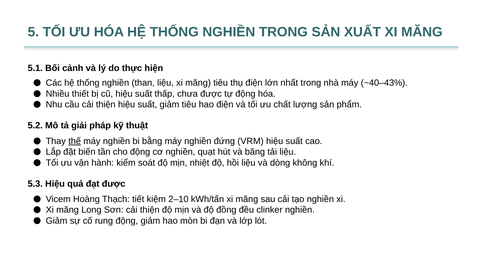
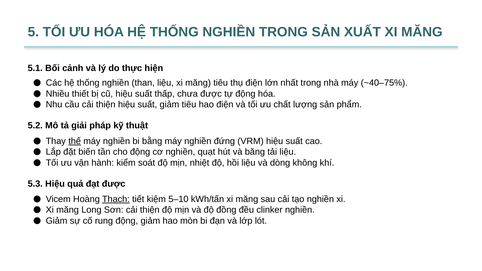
~40–43%: ~40–43% -> ~40–75% (384, 83)
Thạch underline: none -> present (116, 199)
2–10: 2–10 -> 5–10 (178, 199)
